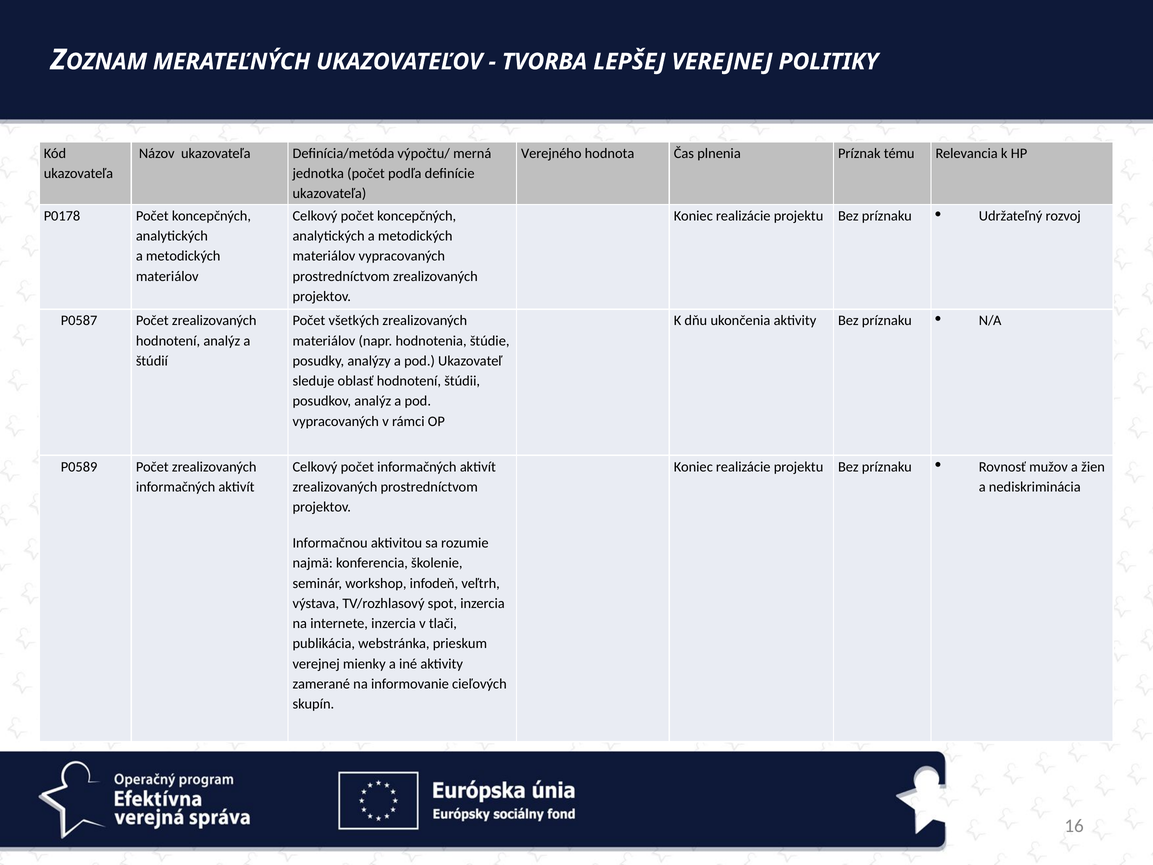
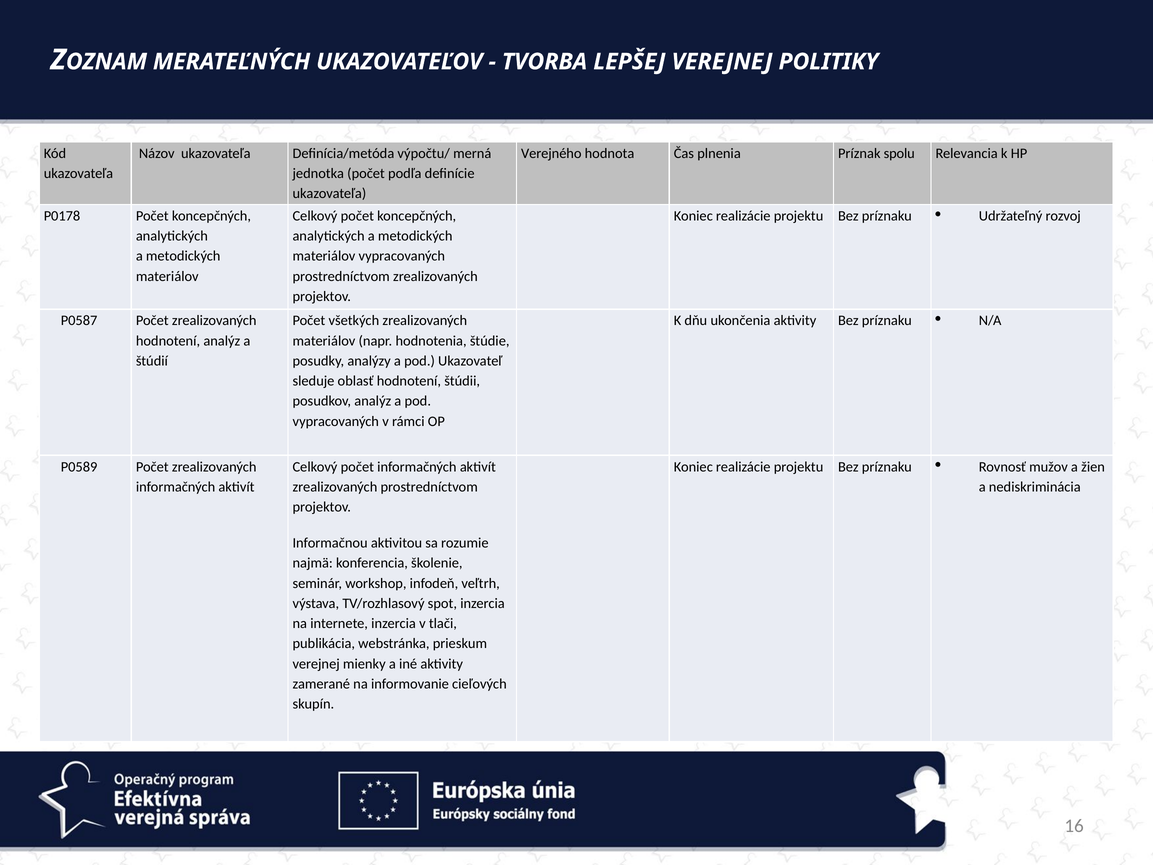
tému: tému -> spolu (899, 153)
